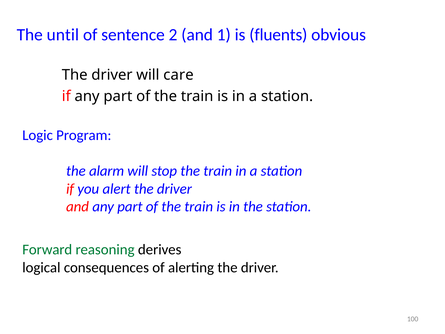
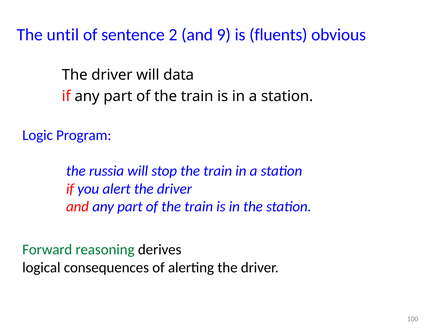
1: 1 -> 9 (224, 35)
care: care -> data (179, 75)
alarm: alarm -> russia (107, 171)
